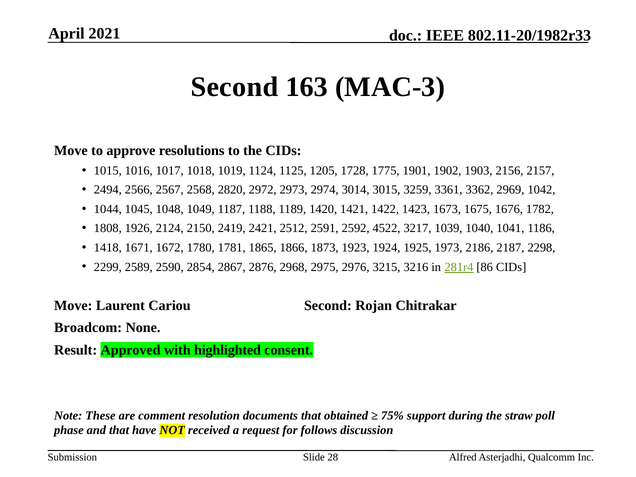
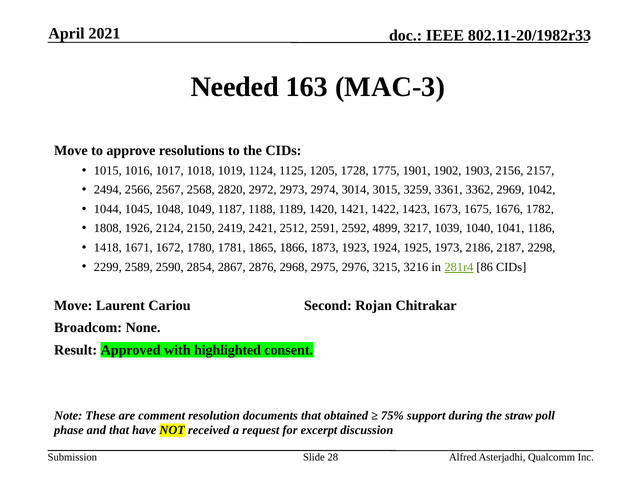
Second: Second -> Needed (235, 87)
4522: 4522 -> 4899 (387, 228)
follows: follows -> excerpt (319, 430)
